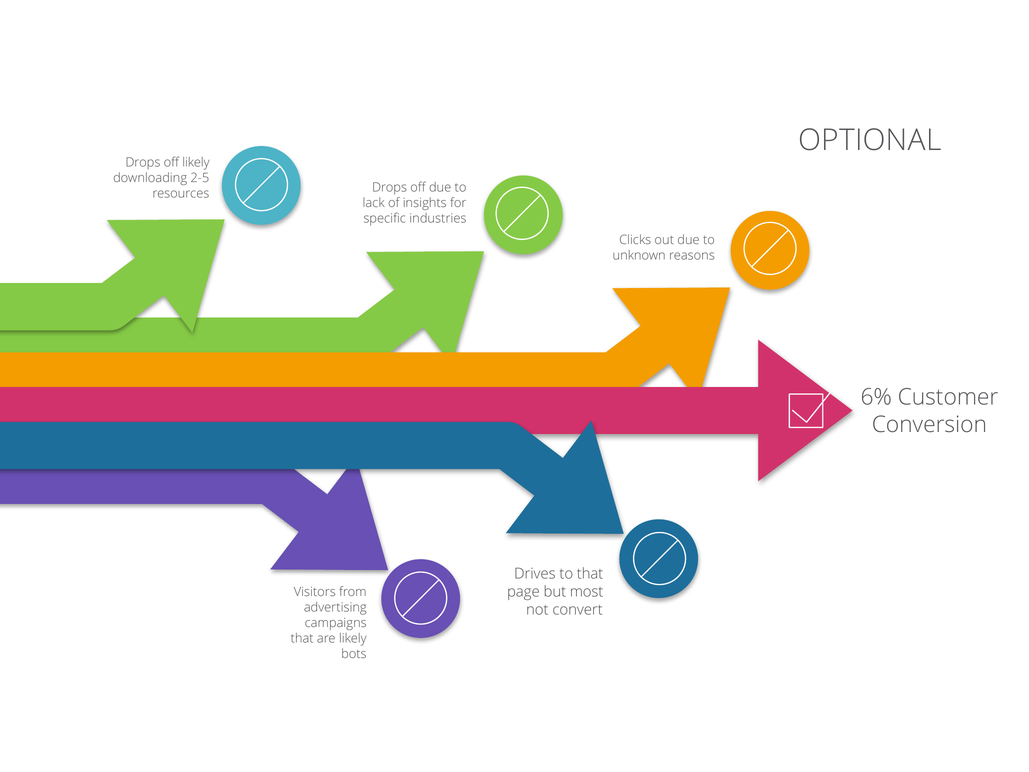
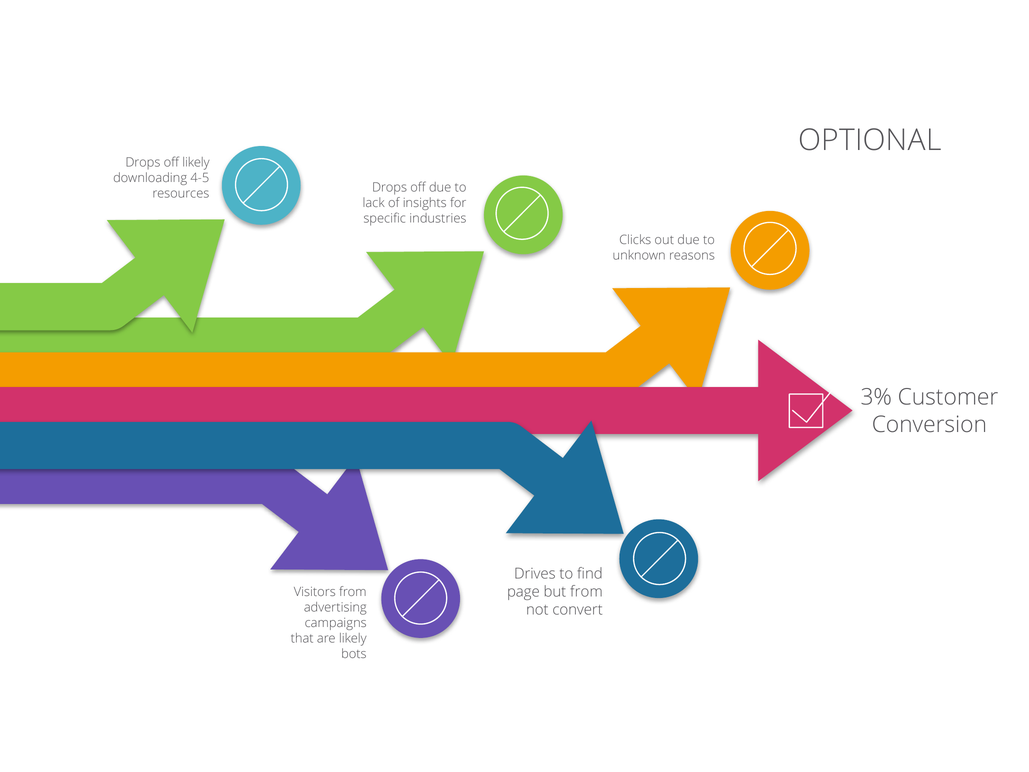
2-5: 2-5 -> 4-5 (200, 178)
6%: 6% -> 3% (876, 397)
to that: that -> find (590, 574)
but most: most -> from (586, 592)
